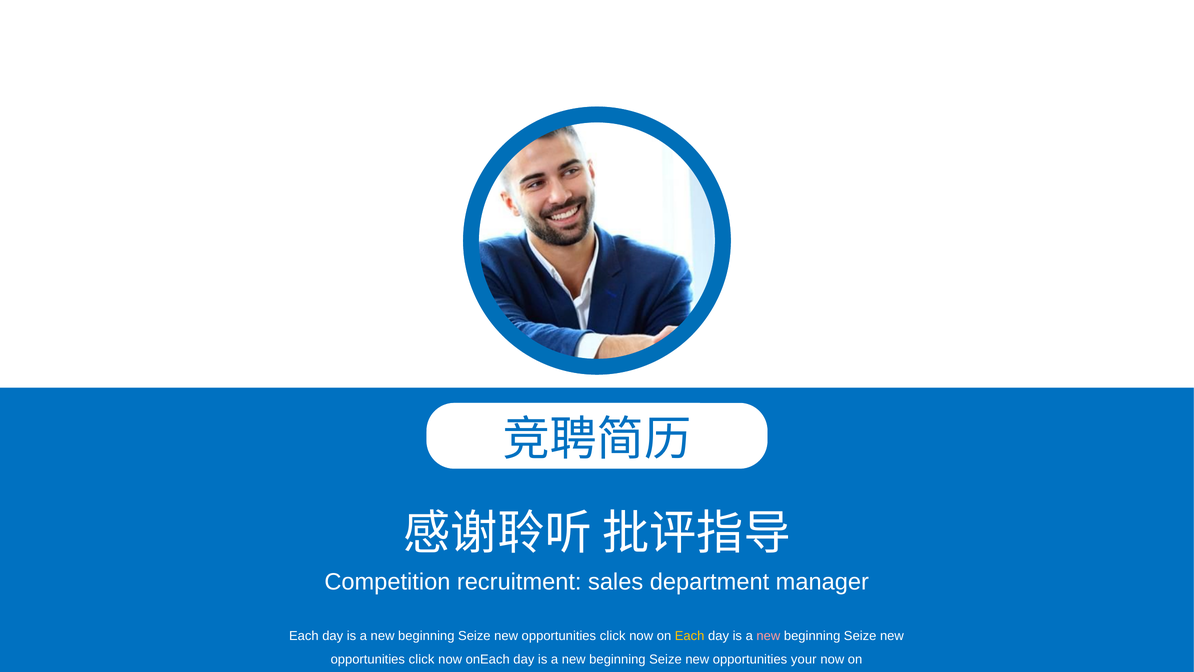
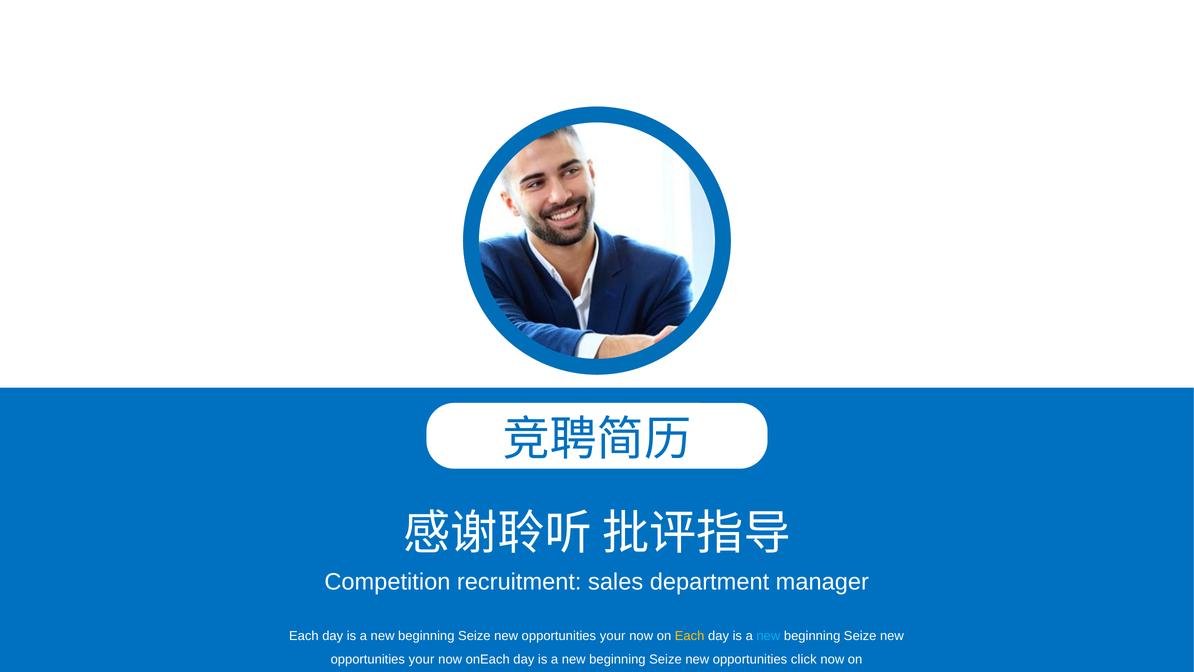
click: click -> your (613, 636)
new colour: pink -> light blue (768, 636)
click: click -> your (422, 659)
your: your -> click (804, 659)
